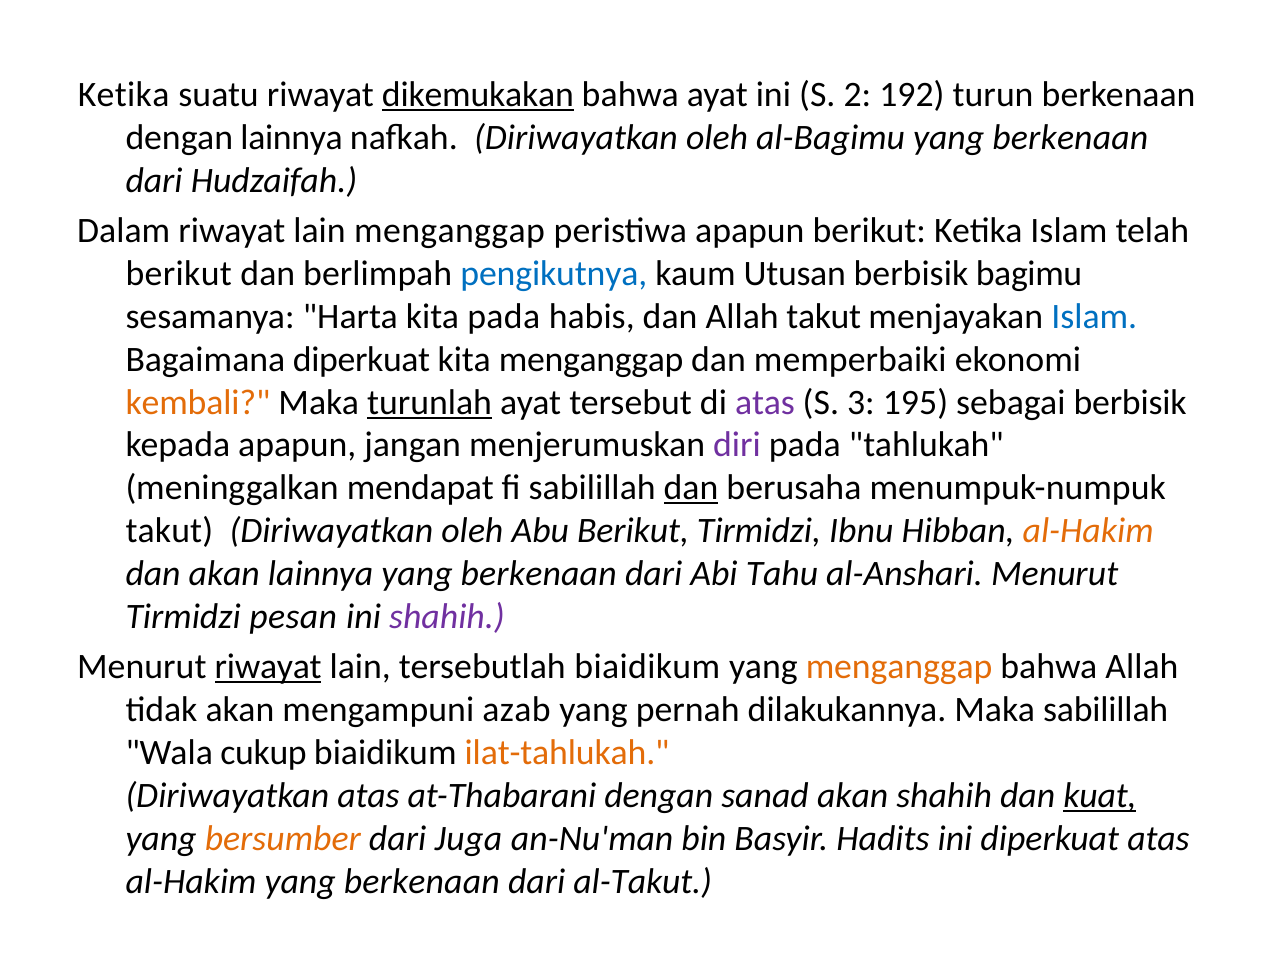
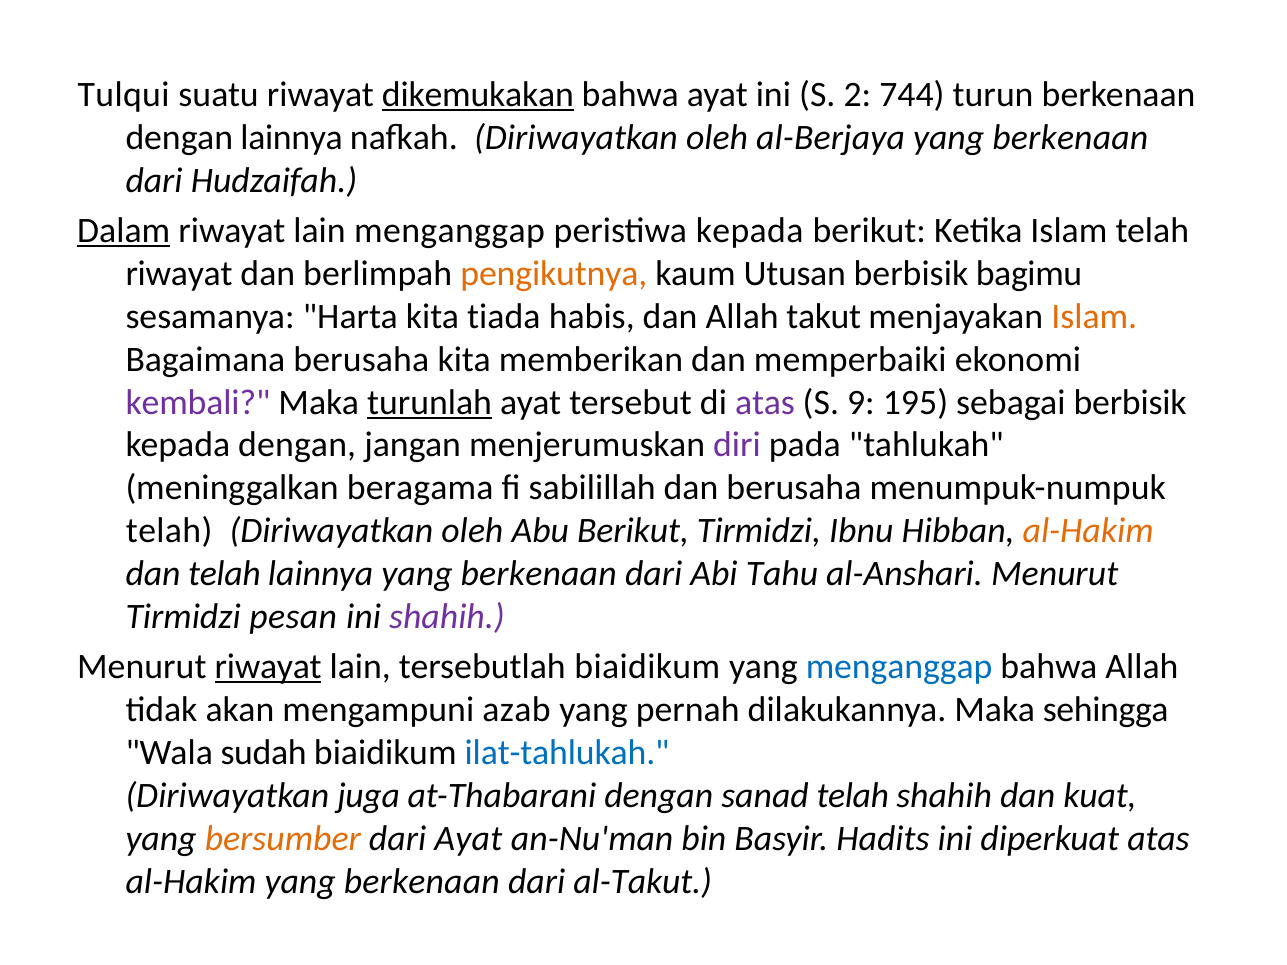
Ketika: Ketika -> Tulqui (124, 95)
192: 192 -> 744 (912, 95)
al-Bagimu: al-Bagimu -> al-Berjaya (830, 138)
Dalam underline: none -> present (124, 231)
peristiwa apapun: apapun -> kepada (750, 231)
berikut: berikut -> riwayat (179, 274)
pengikutnya colour: blue -> orange (554, 274)
kita pada: pada -> tiada (504, 316)
Islam colour: blue -> orange (1094, 316)
Bagaimana diperkuat: diperkuat -> berusaha (361, 359)
kita menganggap: menganggap -> memberikan (591, 359)
kembali colour: orange -> purple (198, 402)
3: 3 -> 9 (861, 402)
kepada apapun: apapun -> dengan (297, 445)
mendapat: mendapat -> beragama (420, 488)
dan underline: present -> none (691, 488)
takut: takut -> telah (169, 531)
dan akan: akan -> telah (224, 574)
menganggap colour: orange -> blue (899, 667)
Maka sabilillah: sabilillah -> sehingga (1106, 710)
cukup: cukup -> sudah (264, 753)
ilat-tahlukah colour: orange -> blue (567, 753)
Diriwayatkan atas: atas -> juga (369, 796)
sanad akan: akan -> telah (853, 796)
kuat underline: present -> none (1100, 796)
dari Juga: Juga -> Ayat (468, 839)
